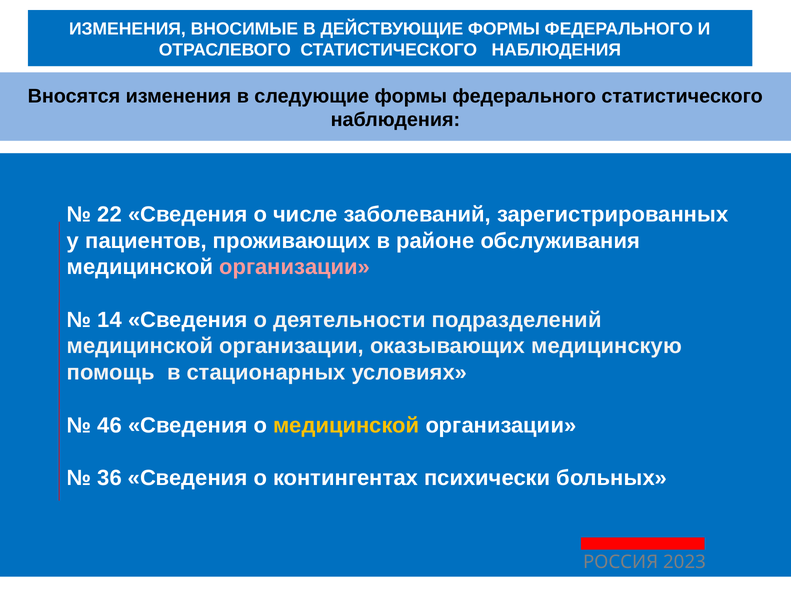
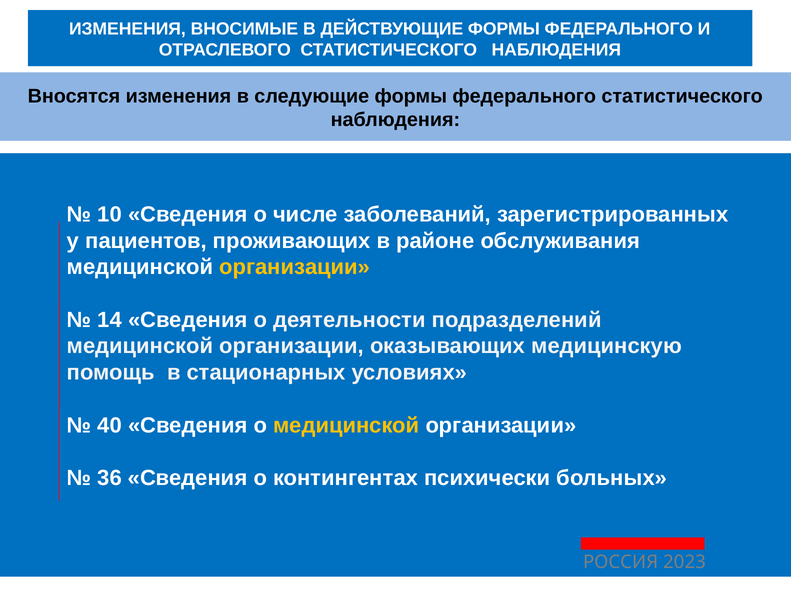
22: 22 -> 10 (110, 214)
организации colour: pink -> yellow (295, 267)
46: 46 -> 40 (110, 425)
